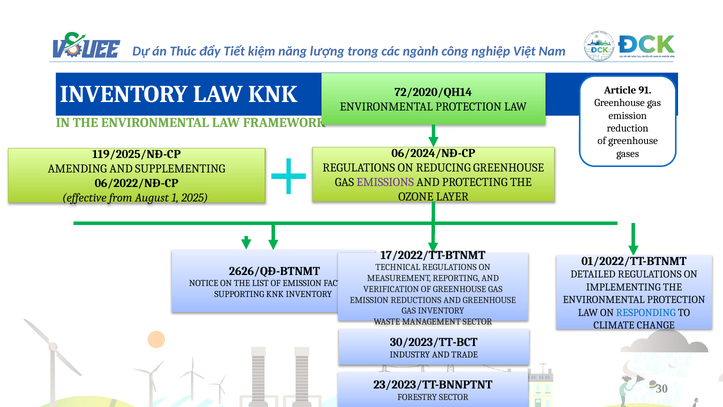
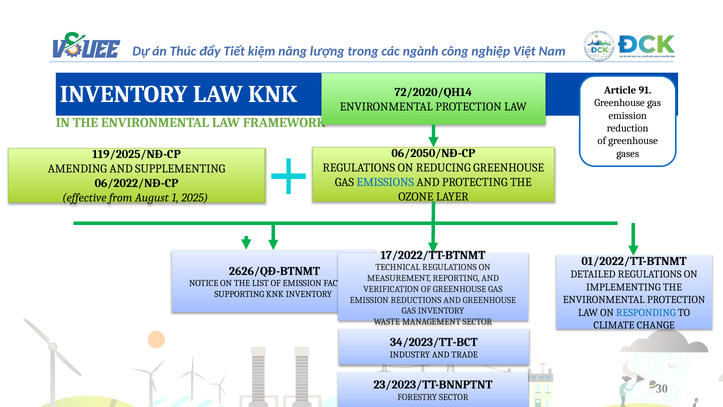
06/2024/NĐ-CP: 06/2024/NĐ-CP -> 06/2050/NĐ-CP (433, 153)
EMISSIONS colour: purple -> blue (385, 182)
30/2023/TT-BCT: 30/2023/TT-BCT -> 34/2023/TT-BCT (434, 342)
